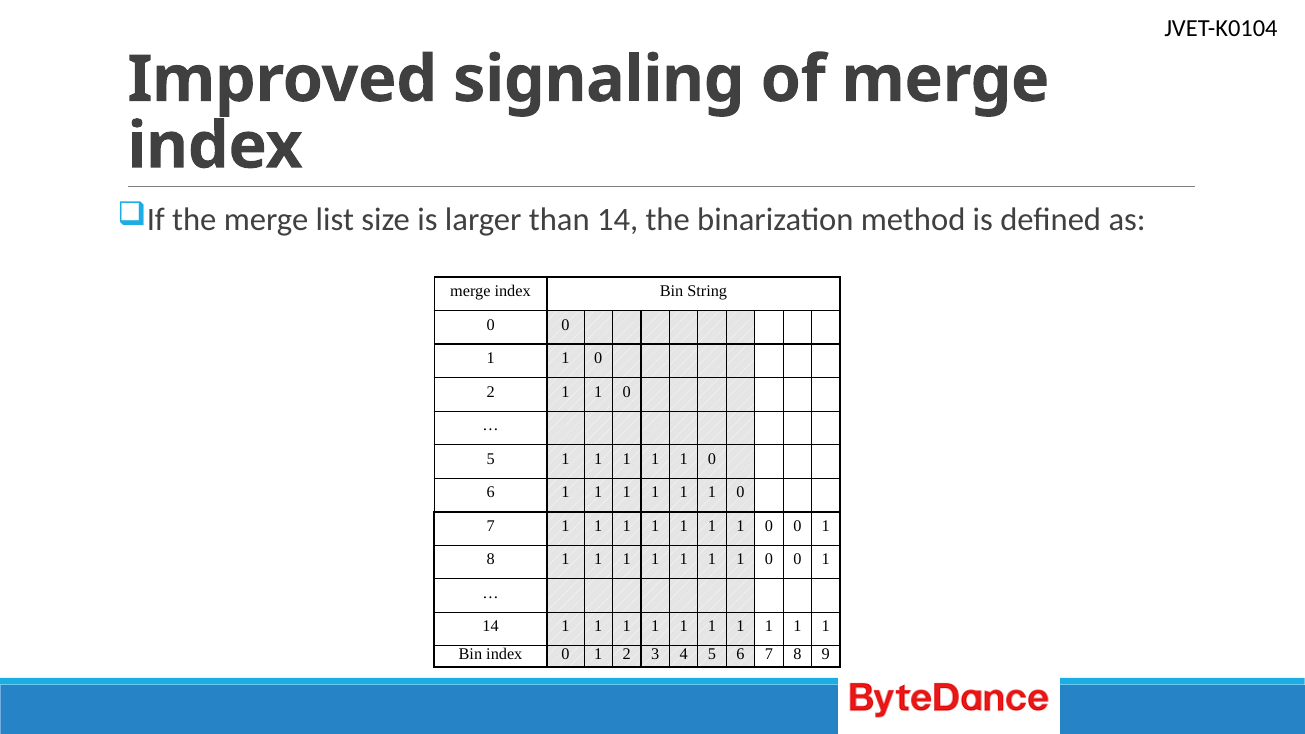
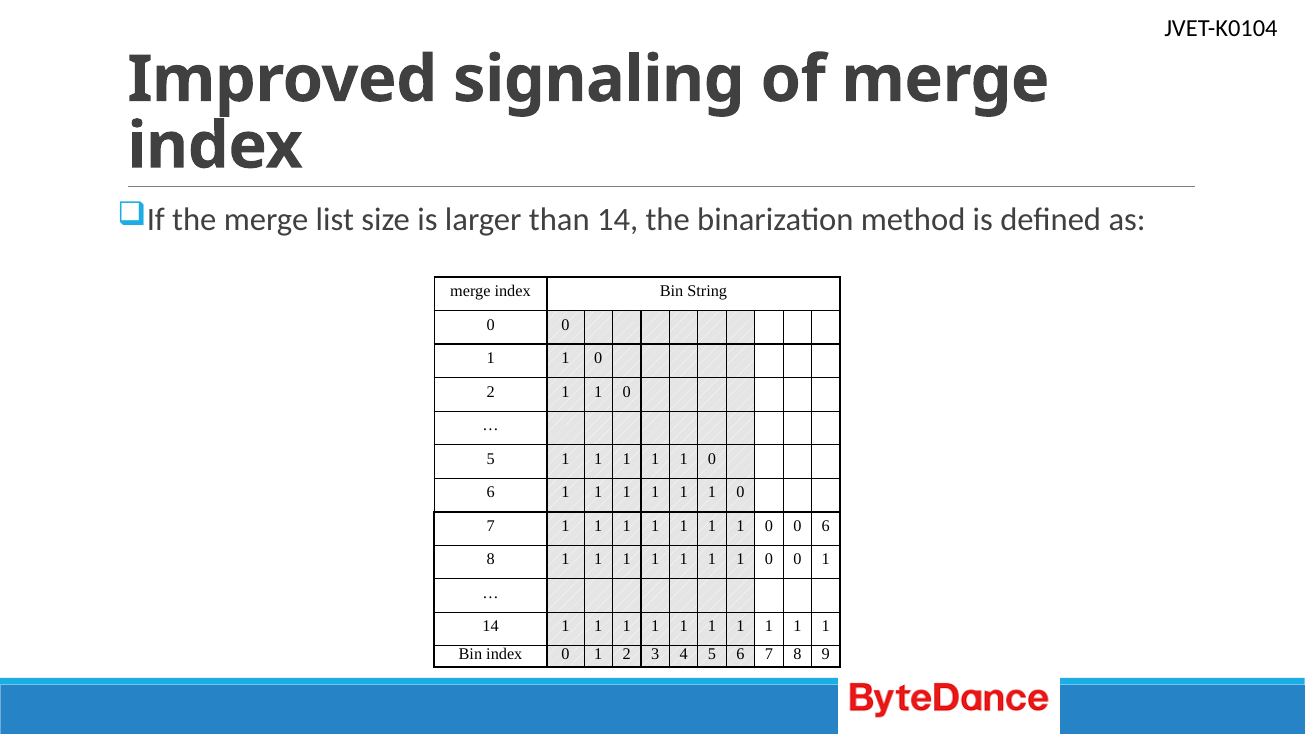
1: 1 -> 6 (826, 526)
